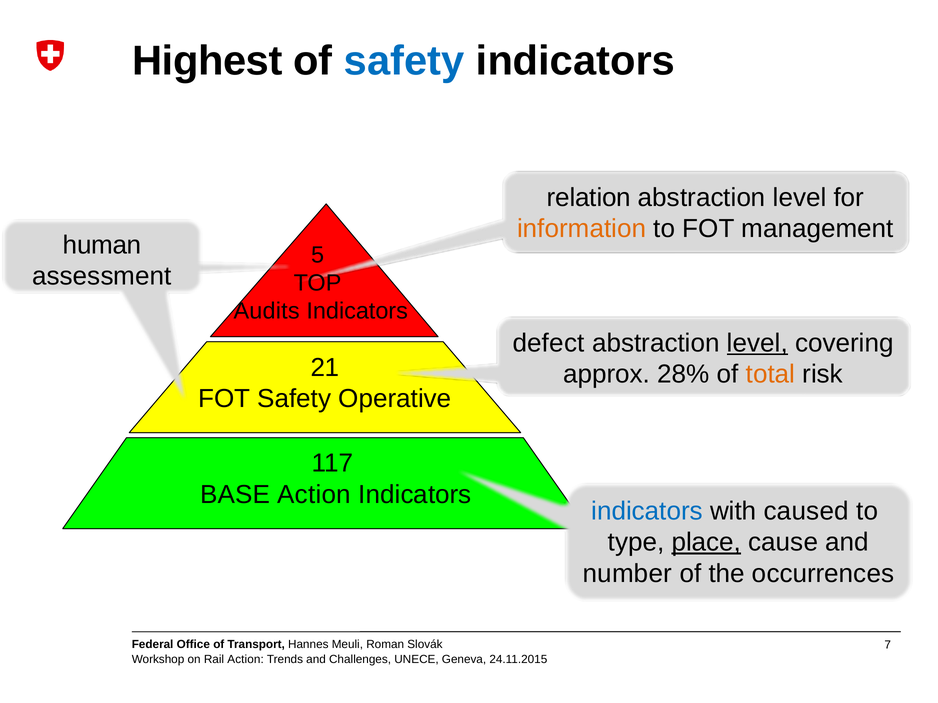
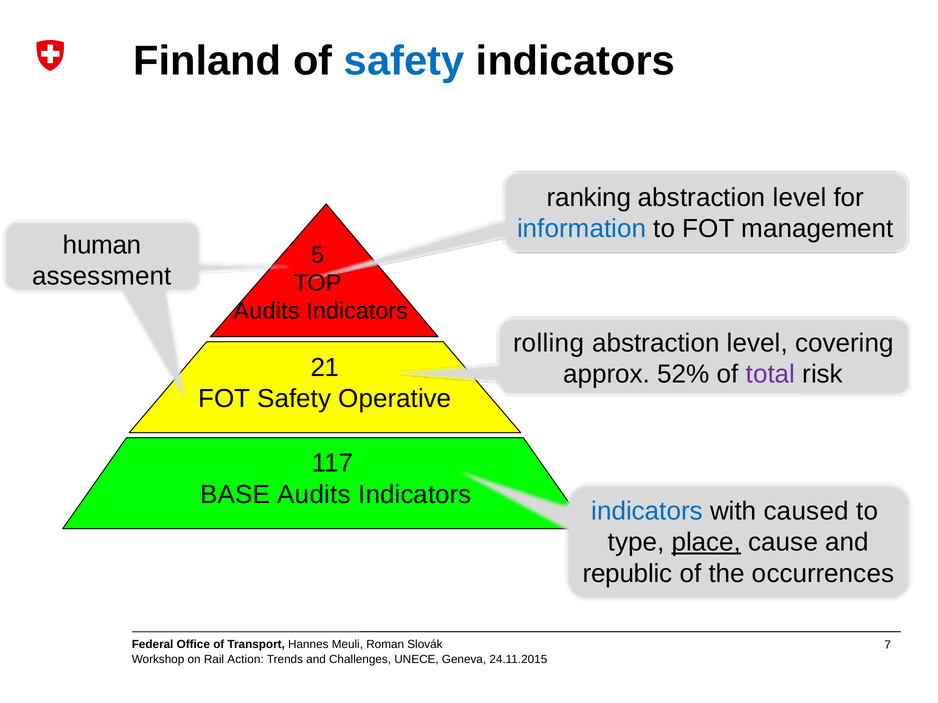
Highest: Highest -> Finland (207, 61)
relation: relation -> ranking (589, 198)
information colour: orange -> blue (582, 229)
defect: defect -> rolling (549, 343)
level underline: present -> none (757, 343)
28%: 28% -> 52% (684, 374)
total colour: orange -> purple (771, 374)
BASE Action: Action -> Audits (314, 495)
number: number -> republic (628, 574)
